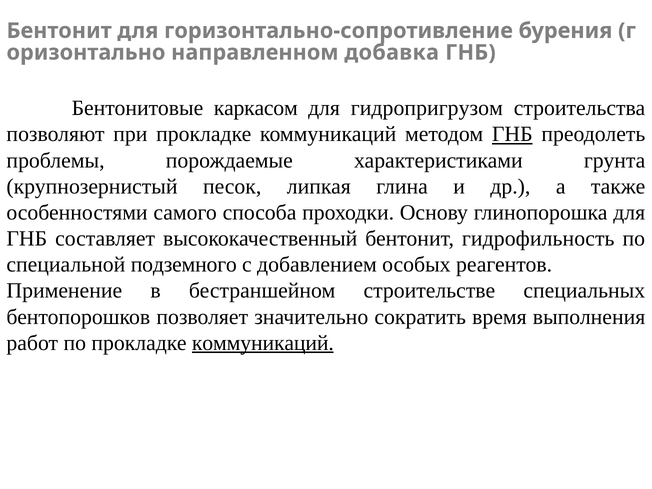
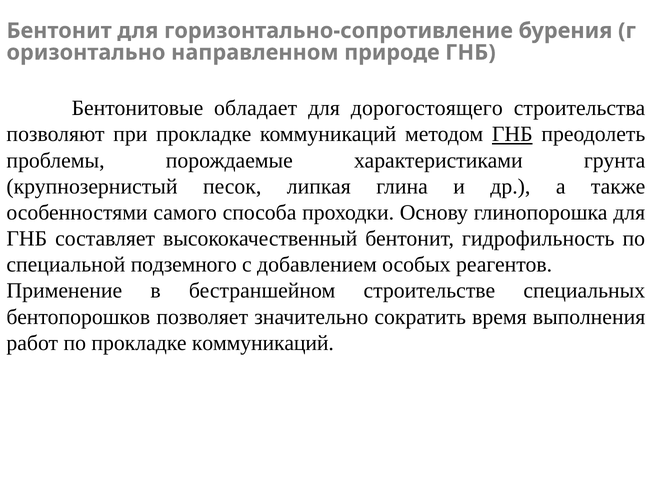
добавка: добавка -> природе (392, 52)
каркасом: каркасом -> обладает (256, 108)
гидропригрузом: гидропригрузом -> дорогостоящего (427, 108)
коммуникаций underline: present -> none (263, 343)
